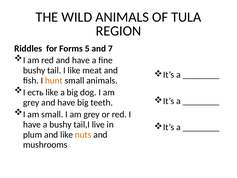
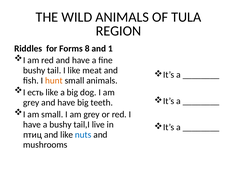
5: 5 -> 8 (87, 48)
7: 7 -> 1 (110, 48)
plum: plum -> птиц (33, 134)
nuts colour: orange -> blue (83, 134)
